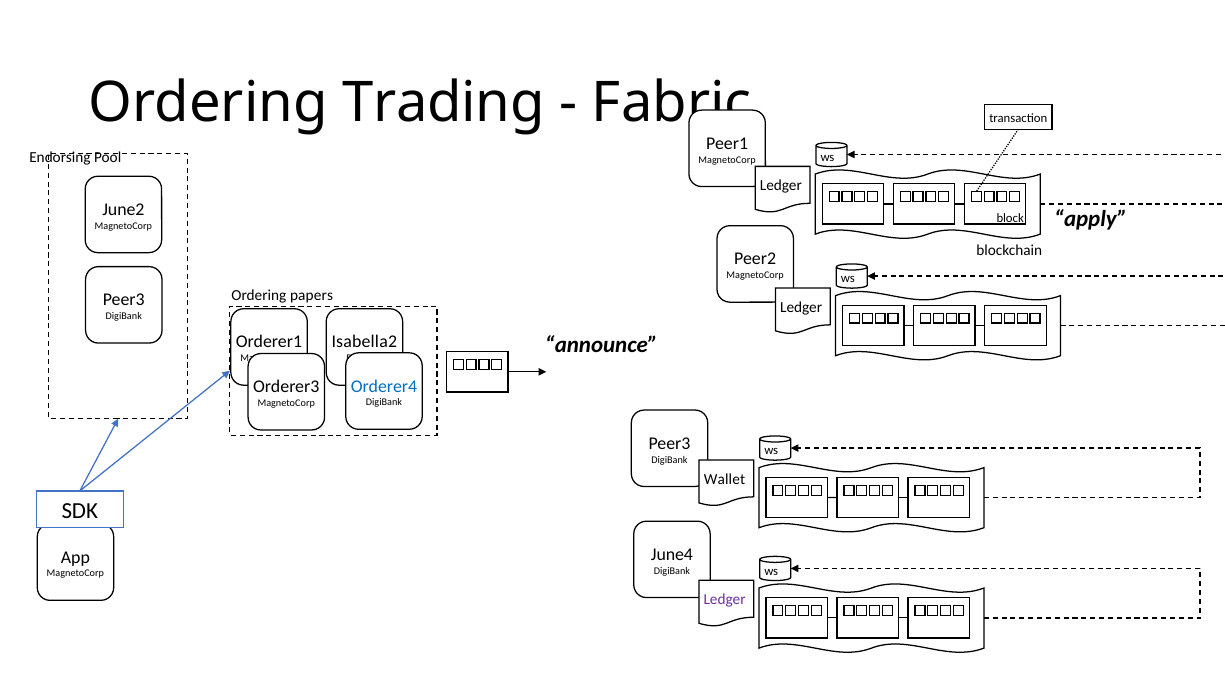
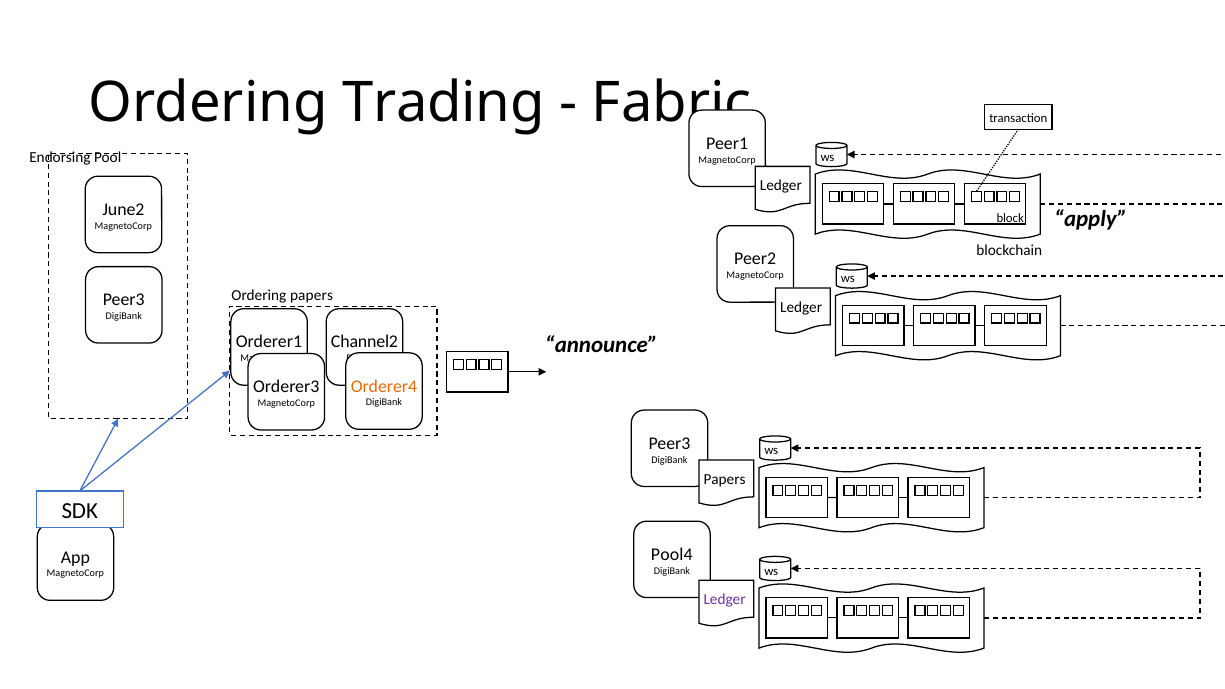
Isabella2: Isabella2 -> Channel2 (364, 342)
Orderer4 colour: blue -> orange (384, 386)
Wallet: Wallet -> Papers (725, 479)
June4: June4 -> Pool4 (672, 555)
